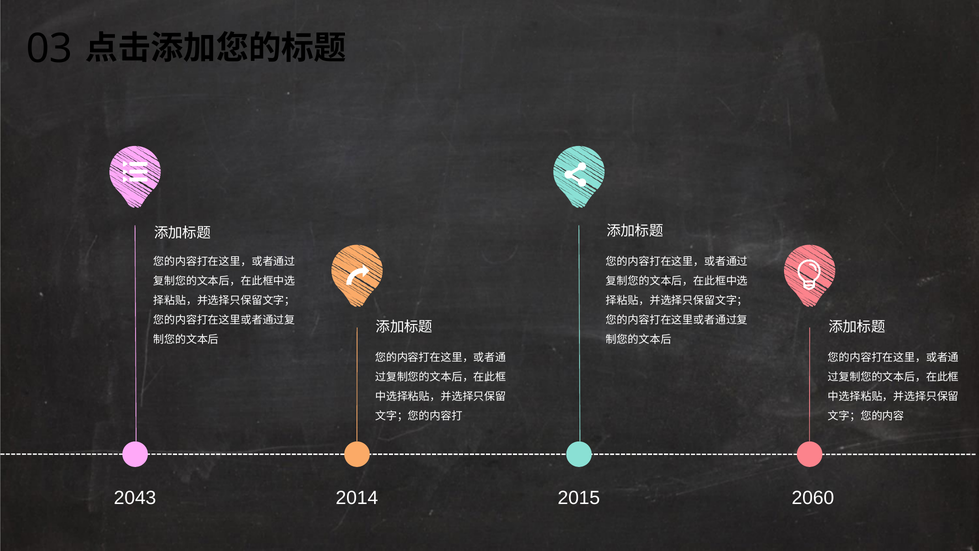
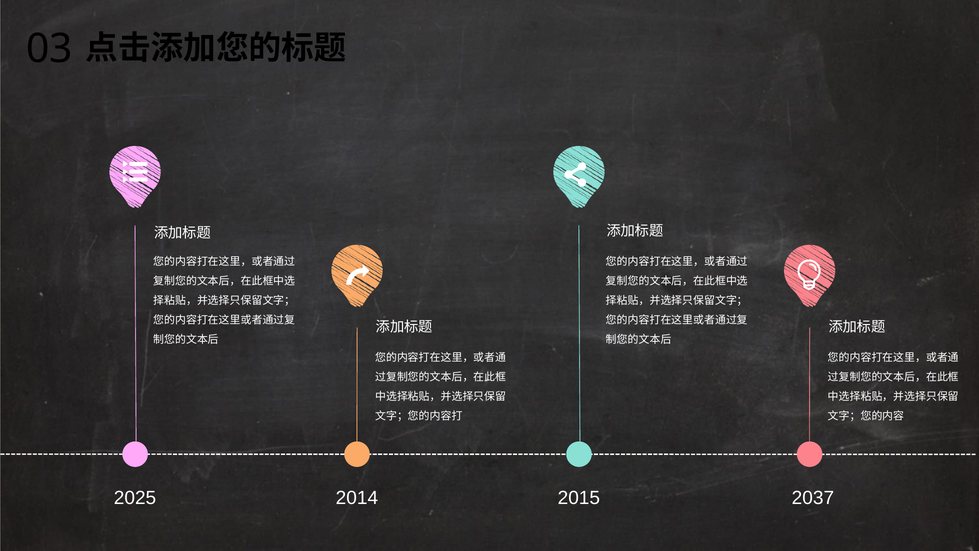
2043: 2043 -> 2025 (135, 498)
2060: 2060 -> 2037 (813, 498)
